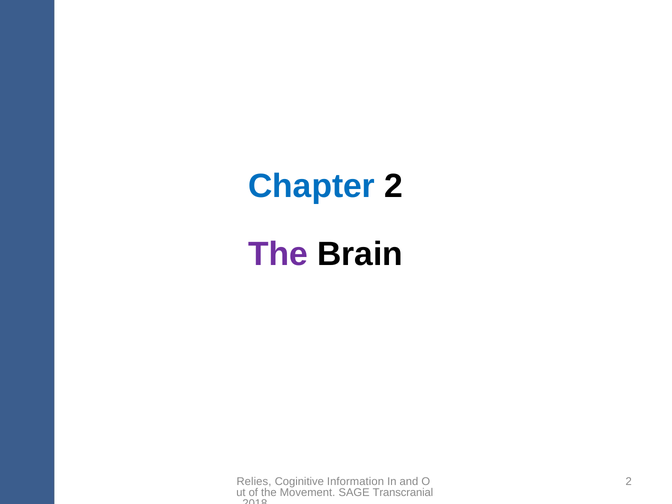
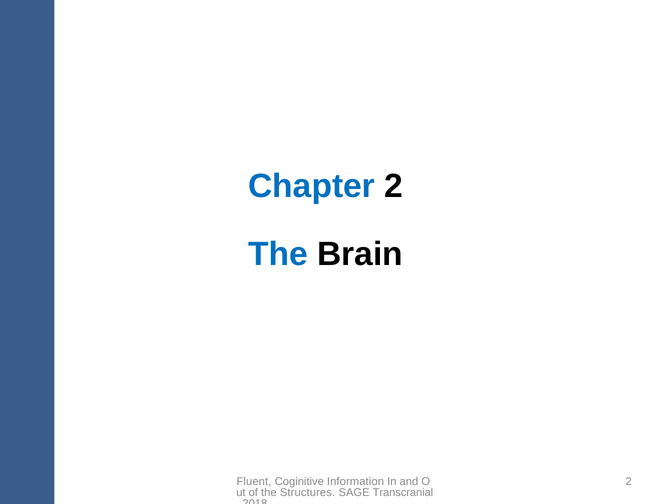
The colour: purple -> blue (278, 254)
Relies: Relies -> Fluent (254, 481)
Movement: Movement -> Structures (308, 493)
